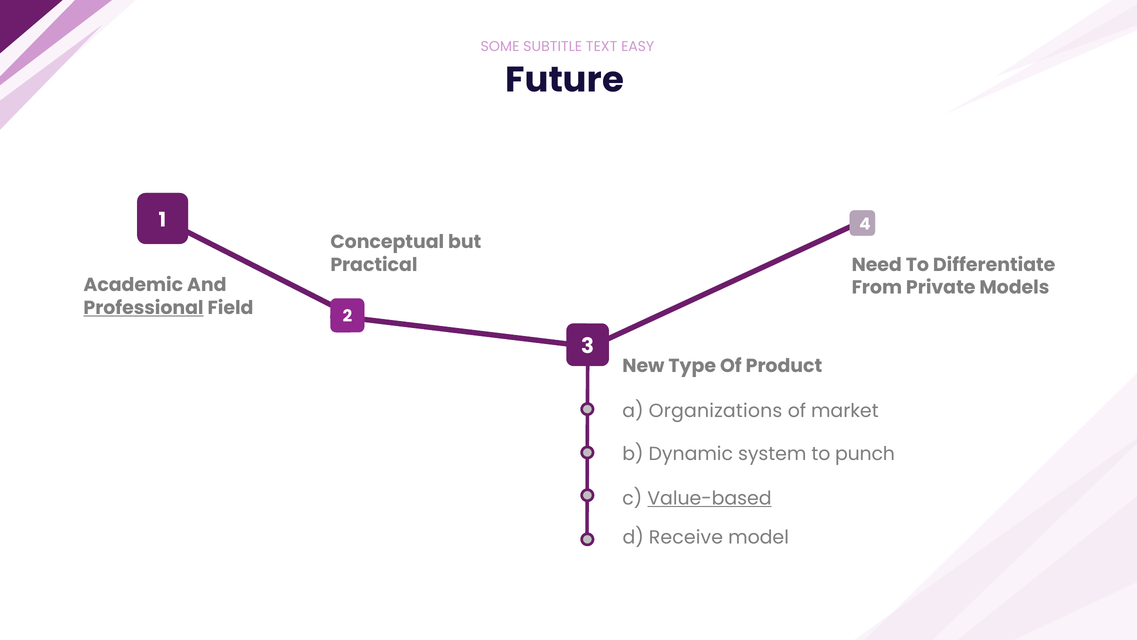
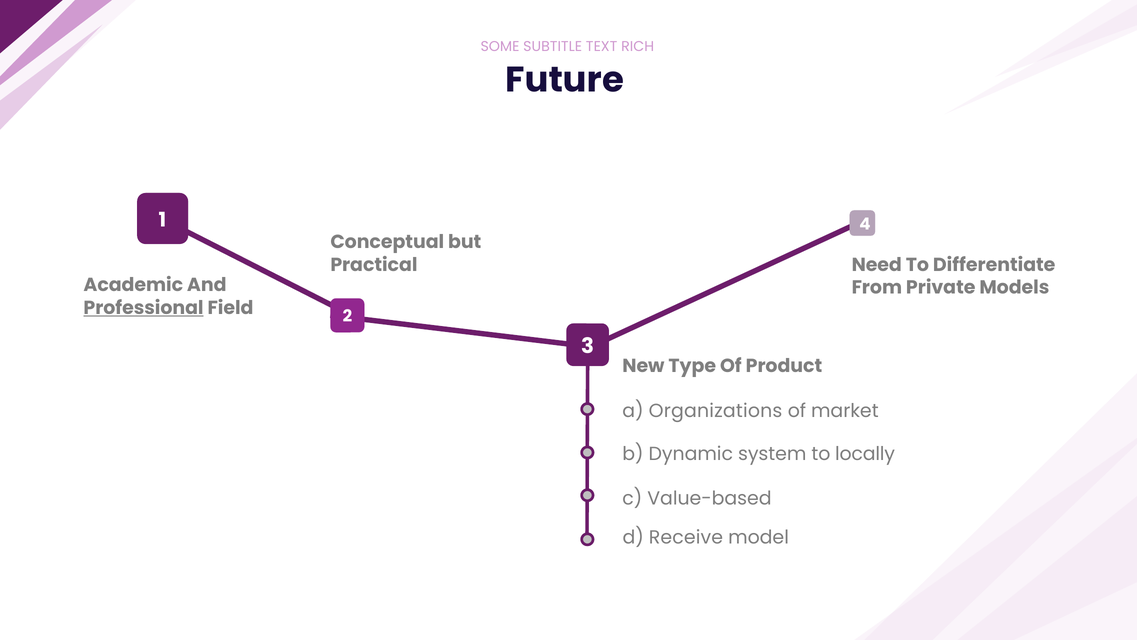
EASY: EASY -> RICH (638, 47)
punch: punch -> locally (865, 453)
Value-based underline: present -> none (709, 498)
